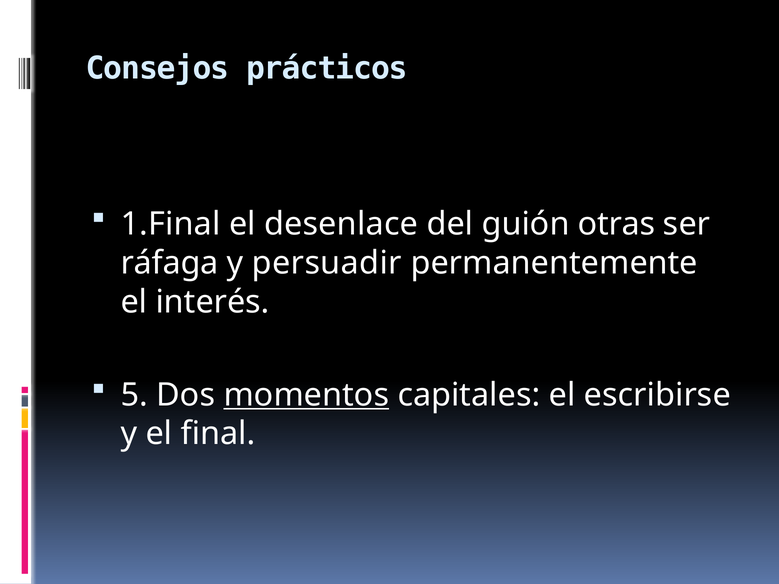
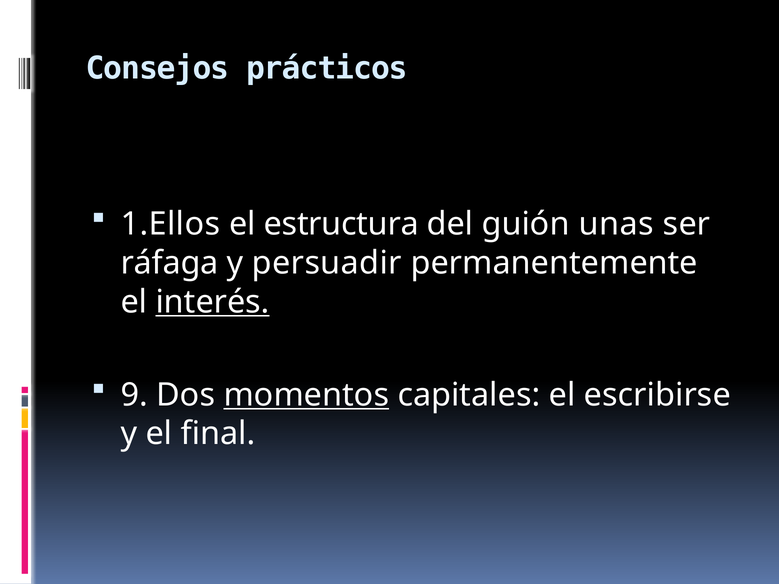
1.Final: 1.Final -> 1.Ellos (170, 224)
desenlace: desenlace -> estructura (341, 224)
otras: otras -> unas (616, 224)
interés underline: none -> present (213, 302)
5: 5 -> 9 (134, 395)
